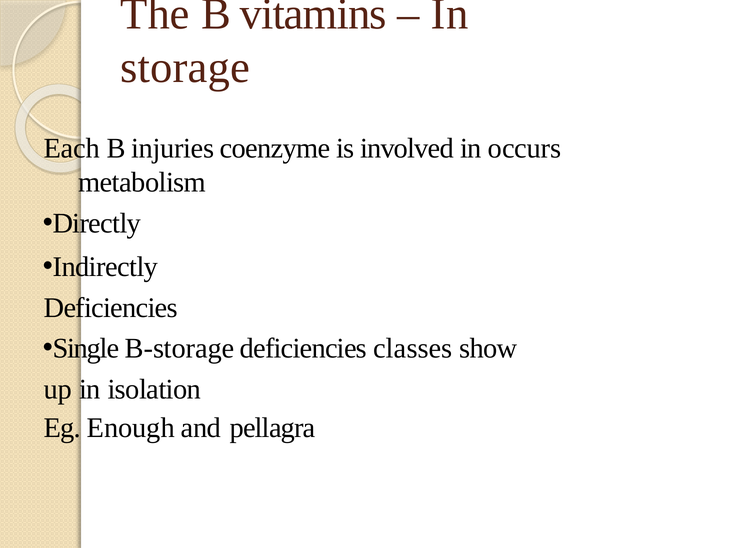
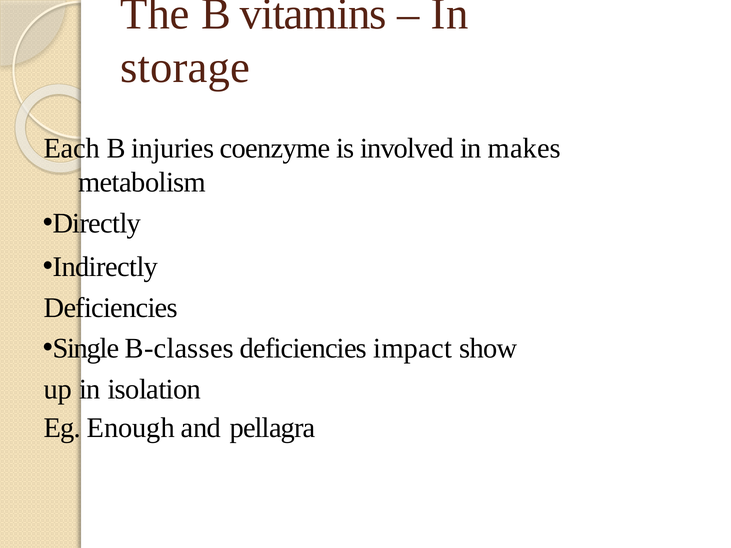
occurs: occurs -> makes (525, 148)
B-storage: B-storage -> B-classes (179, 349)
classes: classes -> impact (413, 349)
